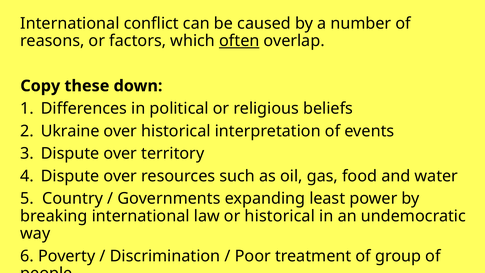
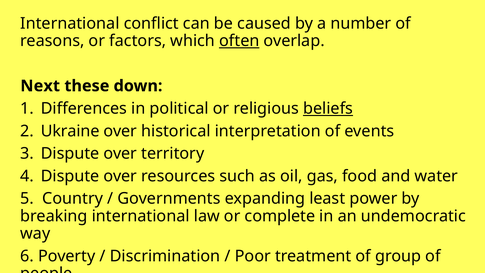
Copy: Copy -> Next (40, 86)
beliefs underline: none -> present (328, 108)
or historical: historical -> complete (280, 216)
